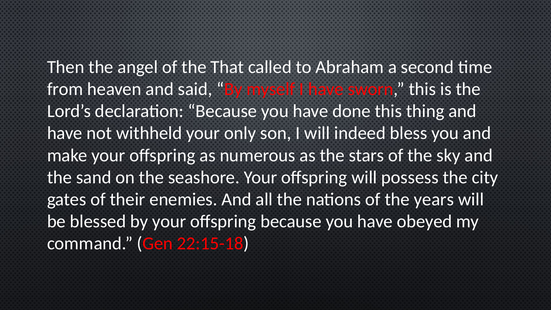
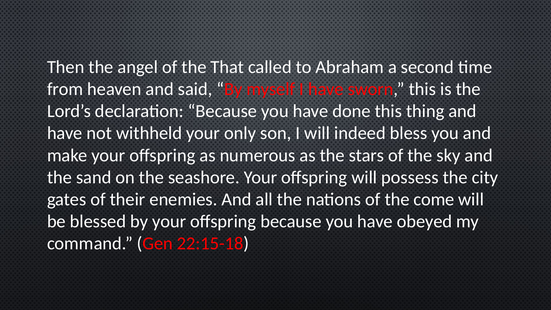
years: years -> come (434, 199)
